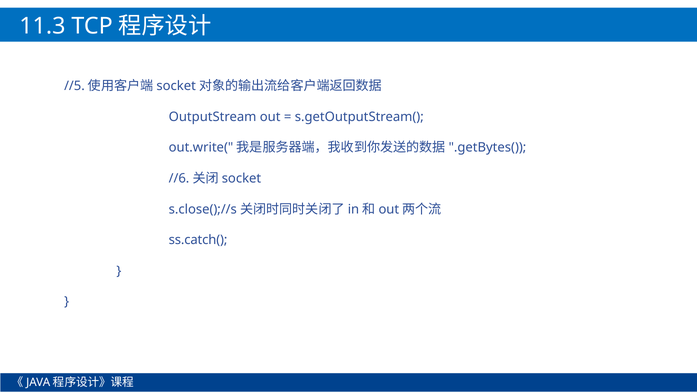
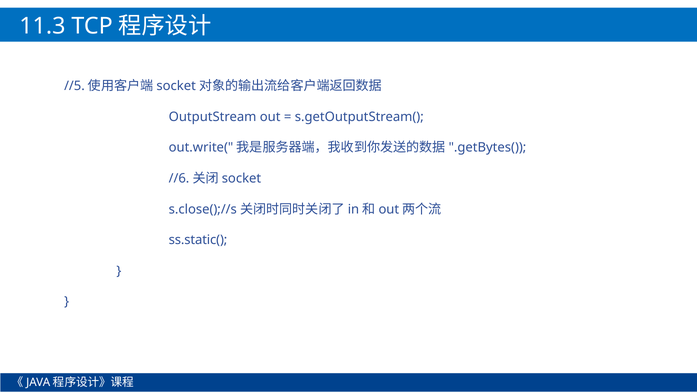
ss.catch(: ss.catch( -> ss.static( (198, 240)
